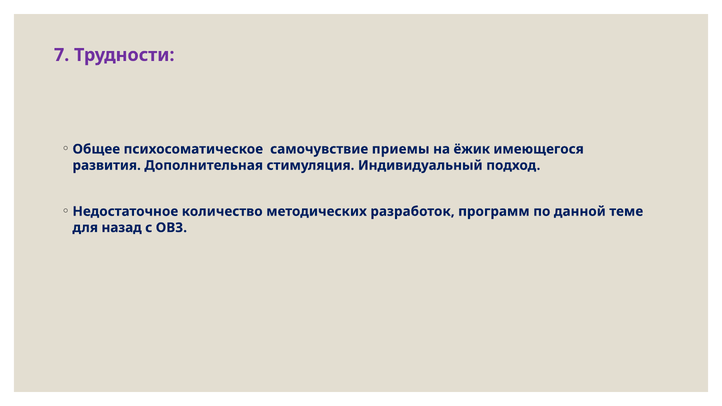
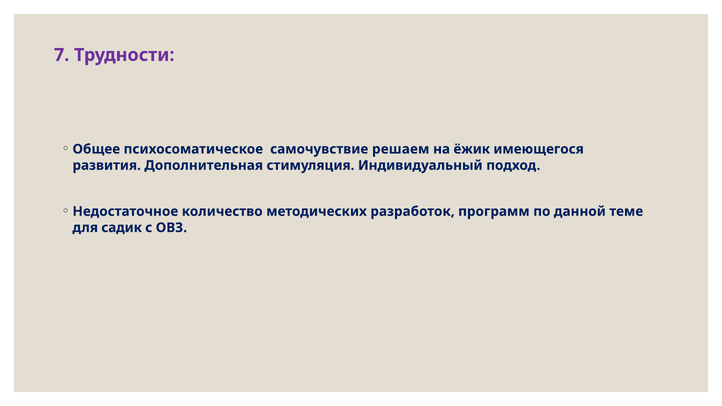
приемы: приемы -> решаем (401, 149)
назад: назад -> садик (122, 228)
